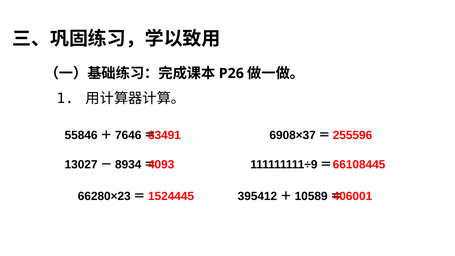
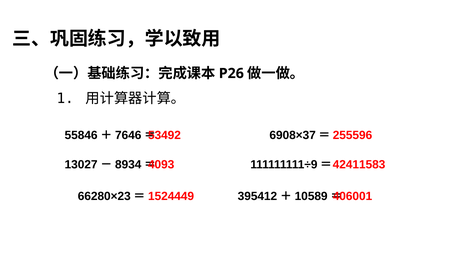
63491: 63491 -> 53492 (164, 135)
66108445: 66108445 -> 42411583 (359, 165)
1524445: 1524445 -> 1524449 (171, 196)
